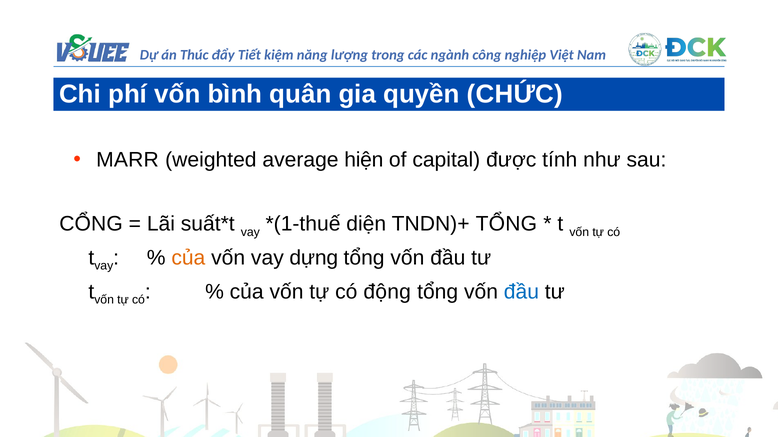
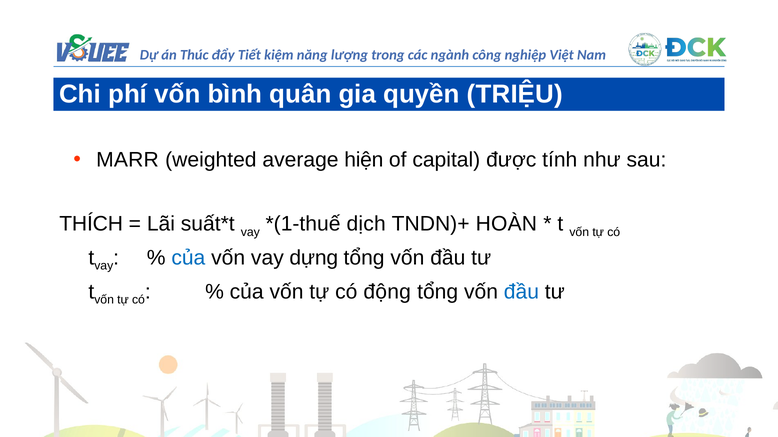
CHỨC: CHỨC -> TRIỆU (515, 95)
CỔNG: CỔNG -> THÍCH (91, 224)
diện: diện -> dịch (366, 224)
TNDN)+ TỔNG: TỔNG -> HOÀN (506, 224)
của colour: orange -> blue (188, 258)
